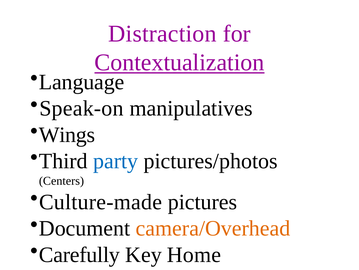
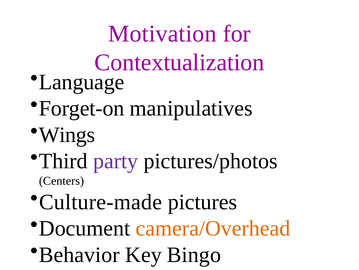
Distraction: Distraction -> Motivation (162, 34)
Contextualization underline: present -> none (179, 62)
Speak-on: Speak-on -> Forget-on (82, 108)
party colour: blue -> purple (116, 161)
Carefully: Carefully -> Behavior (79, 254)
Home: Home -> Bingo (194, 254)
